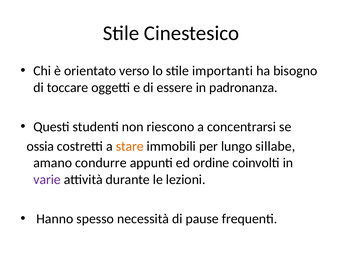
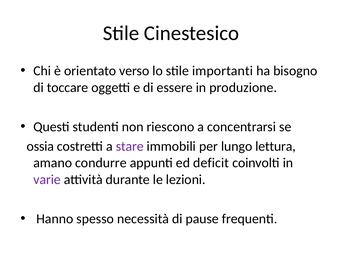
padronanza: padronanza -> produzione (243, 87)
stare colour: orange -> purple (130, 146)
sillabe: sillabe -> lettura (276, 146)
ordine: ordine -> deficit (211, 163)
